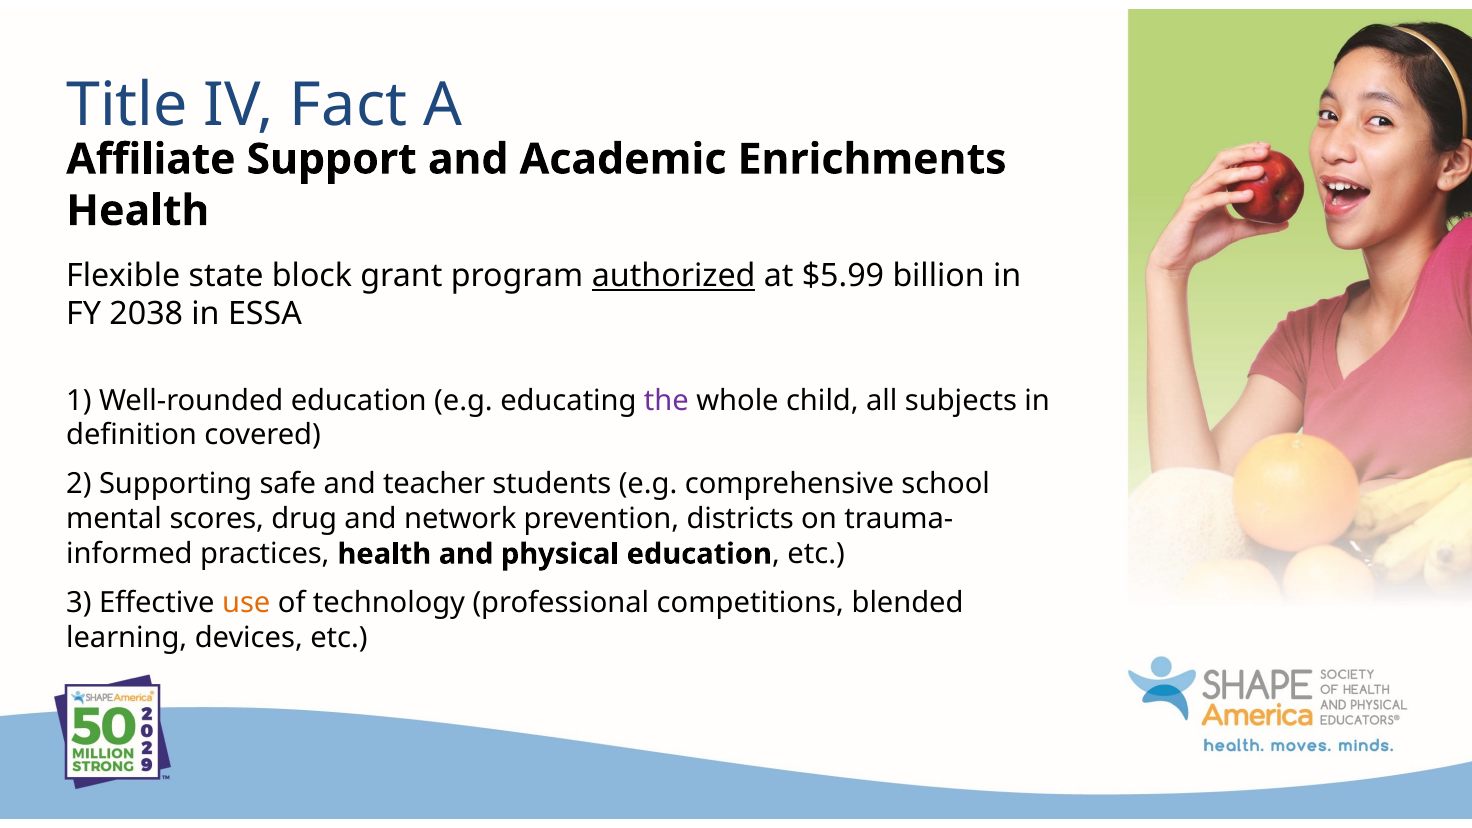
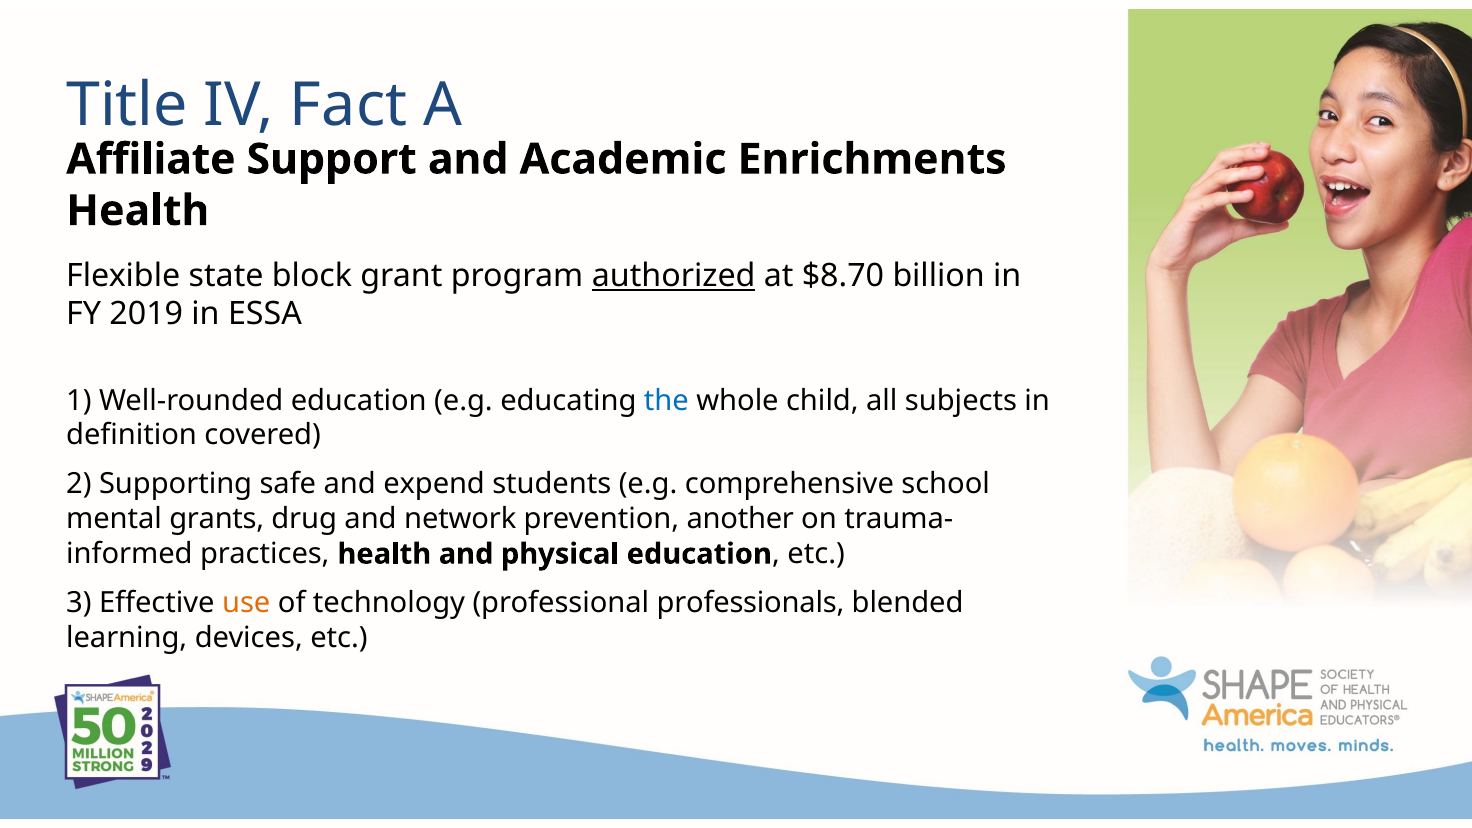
$5.99: $5.99 -> $8.70 (843, 275)
2038: 2038 -> 2019 (146, 314)
the colour: purple -> blue (666, 400)
teacher: teacher -> expend (434, 484)
scores: scores -> grants (217, 519)
districts: districts -> another (740, 519)
competitions: competitions -> professionals (750, 603)
